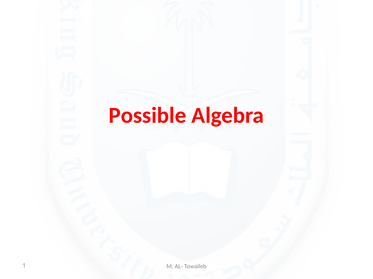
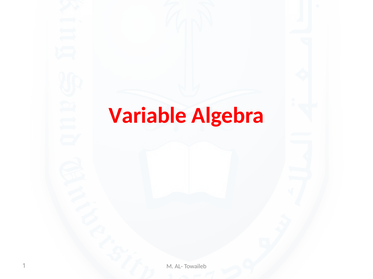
Possible: Possible -> Variable (148, 116)
